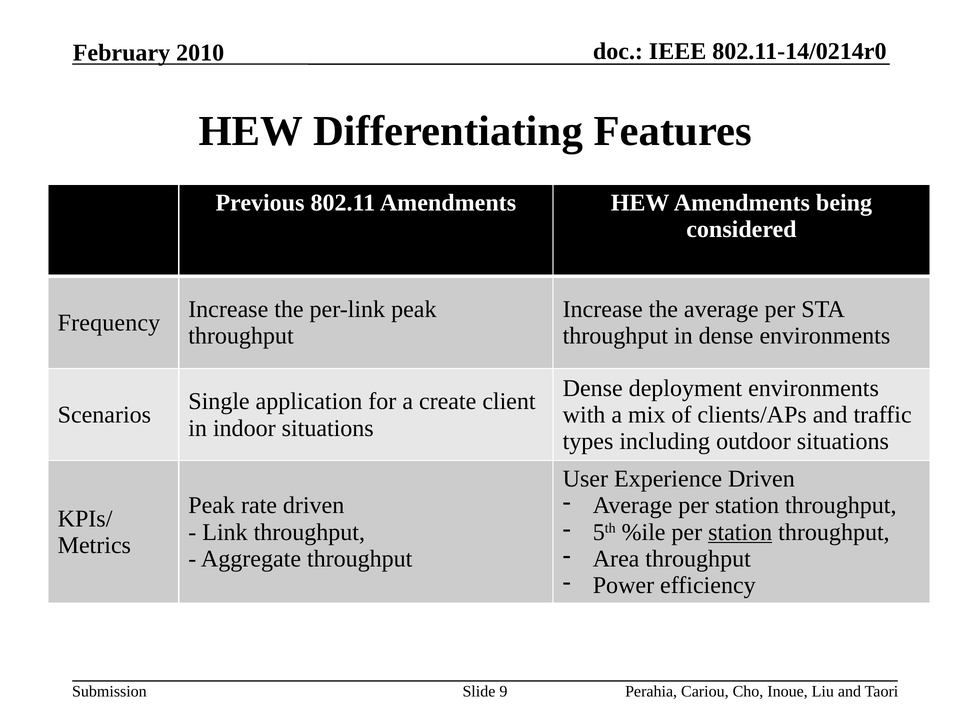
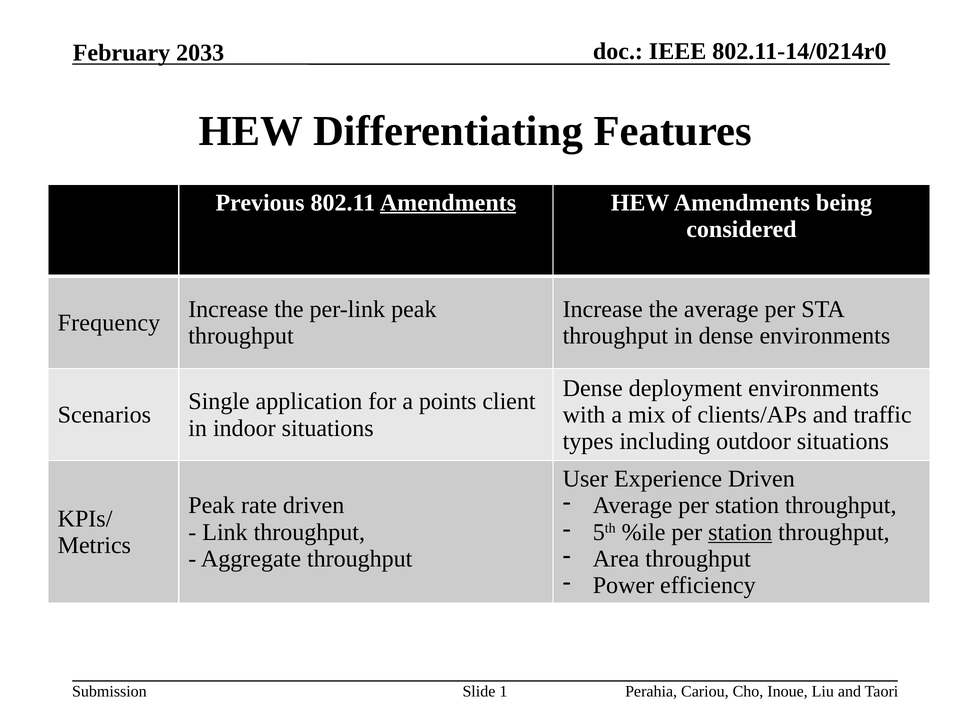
2010: 2010 -> 2033 (200, 53)
Amendments underline: none -> present (448, 203)
create: create -> points (448, 402)
9: 9 -> 1 (503, 692)
